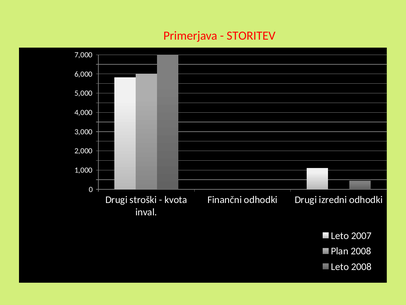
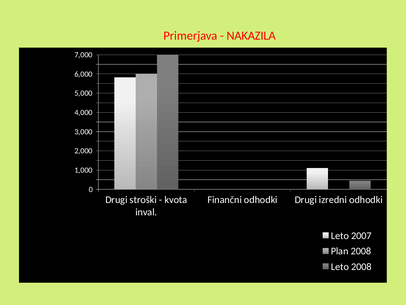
STORITEV: STORITEV -> NAKAZILA (251, 36)
